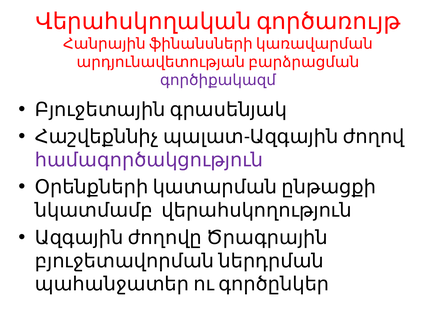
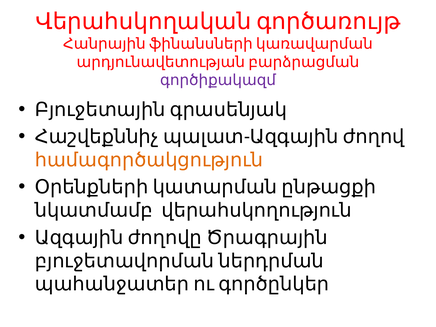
համագործակցություն colour: purple -> orange (149, 160)
